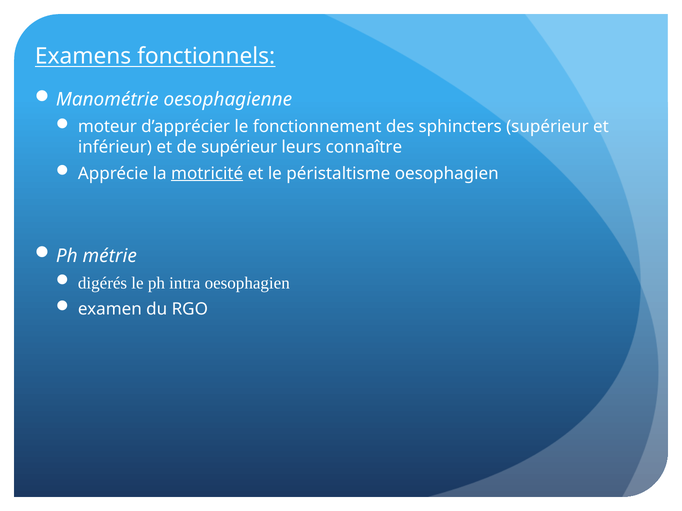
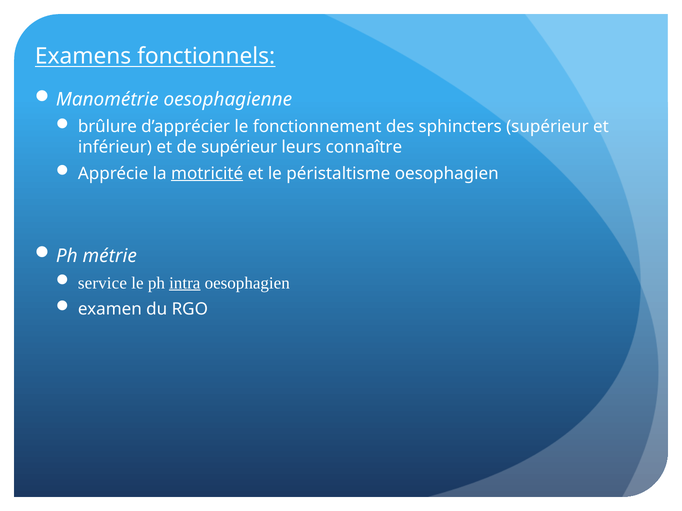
moteur: moteur -> brûlure (107, 127)
digérés: digérés -> service (102, 283)
intra underline: none -> present (185, 283)
